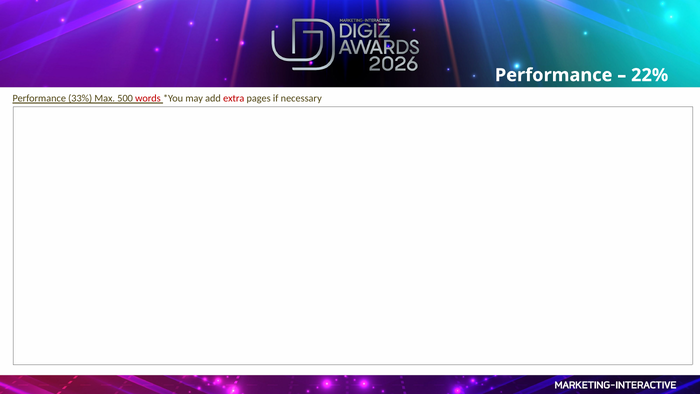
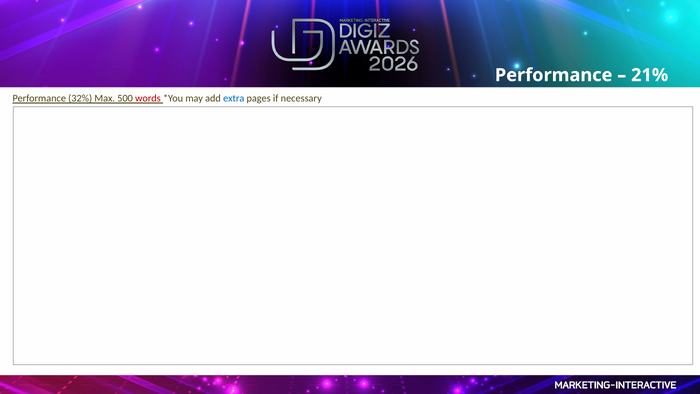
22%: 22% -> 21% (650, 75)
33%: 33% -> 32% (80, 98)
extra colour: red -> blue (234, 98)
